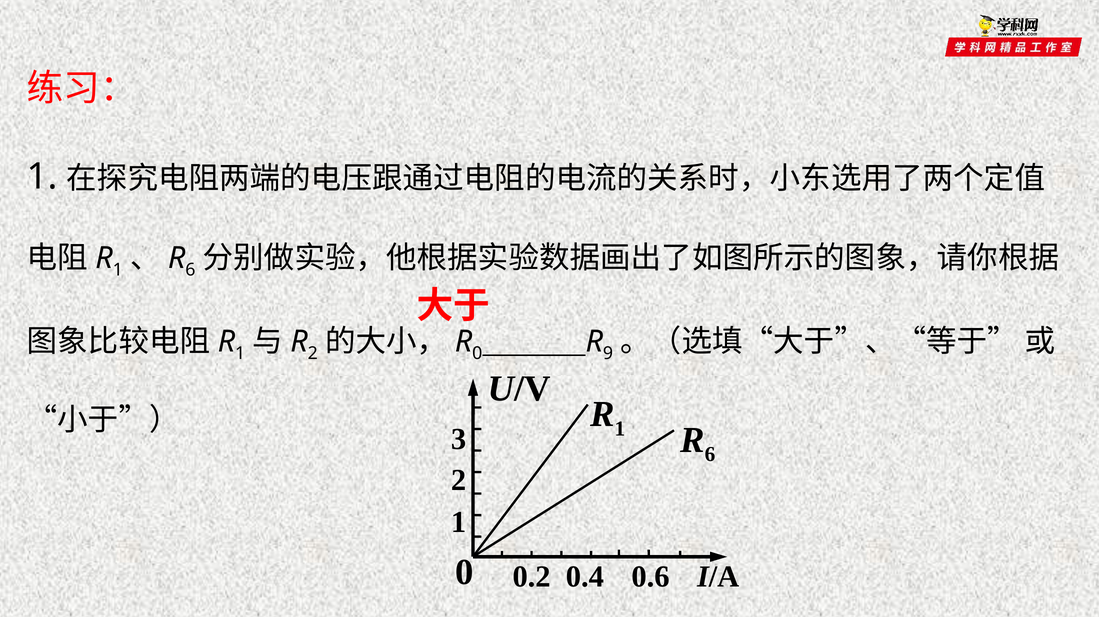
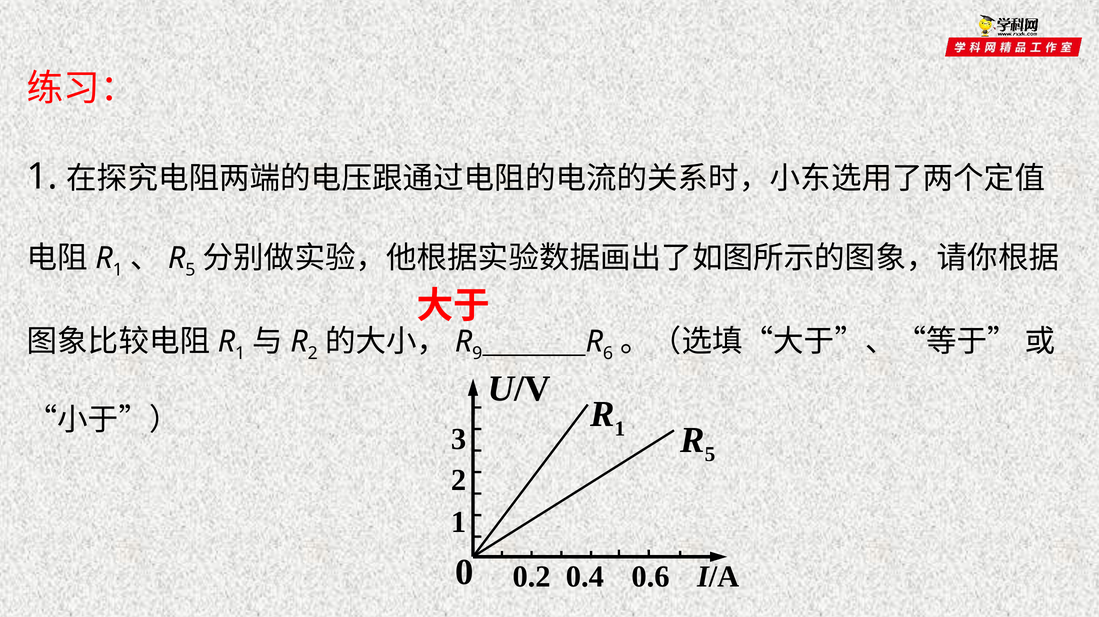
6: 6 -> 5 (190, 270)
0: 0 -> 9 (477, 353)
9: 9 -> 6 (608, 353)
6: 6 -> 5 (710, 454)
